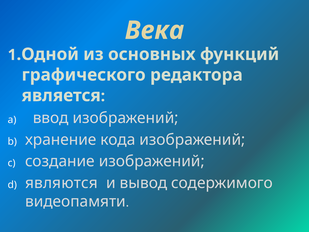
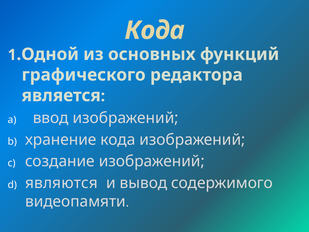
Века: Века -> Кода (155, 30)
